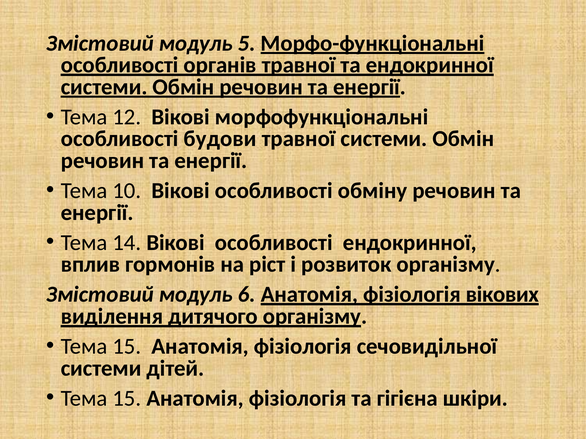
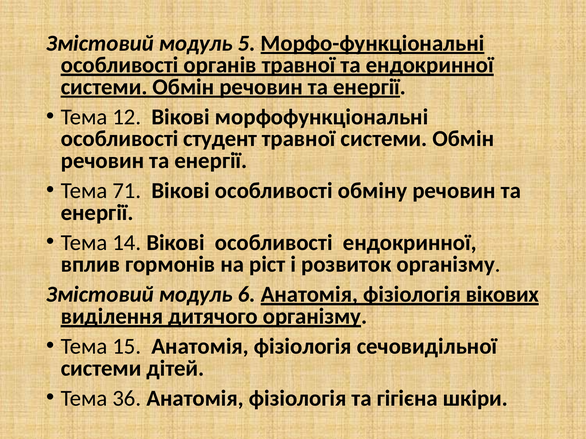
будови: будови -> студент (220, 139)
10: 10 -> 71 (127, 191)
15: 15 -> 36 (127, 399)
